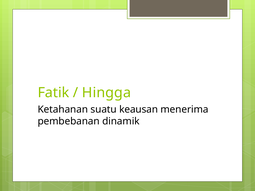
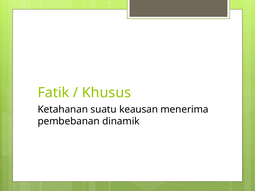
Hingga: Hingga -> Khusus (106, 93)
